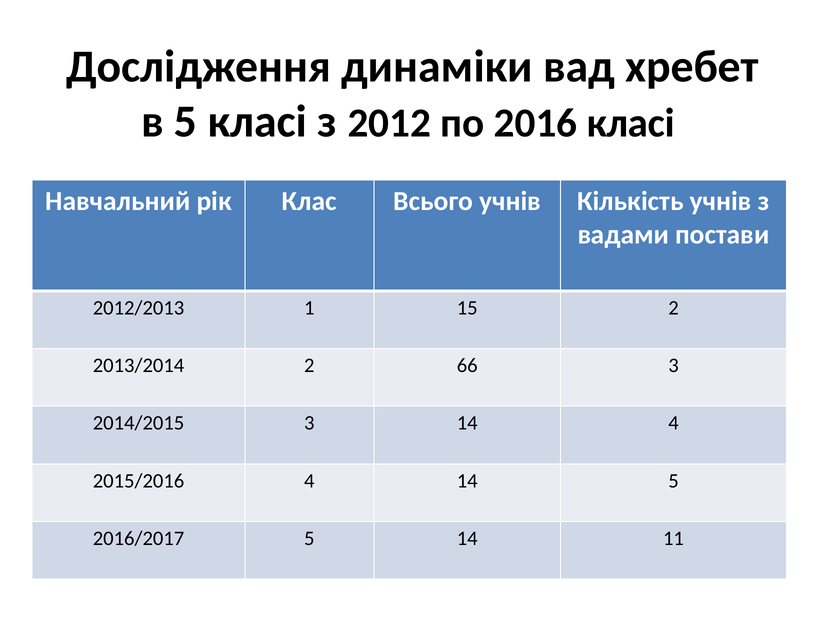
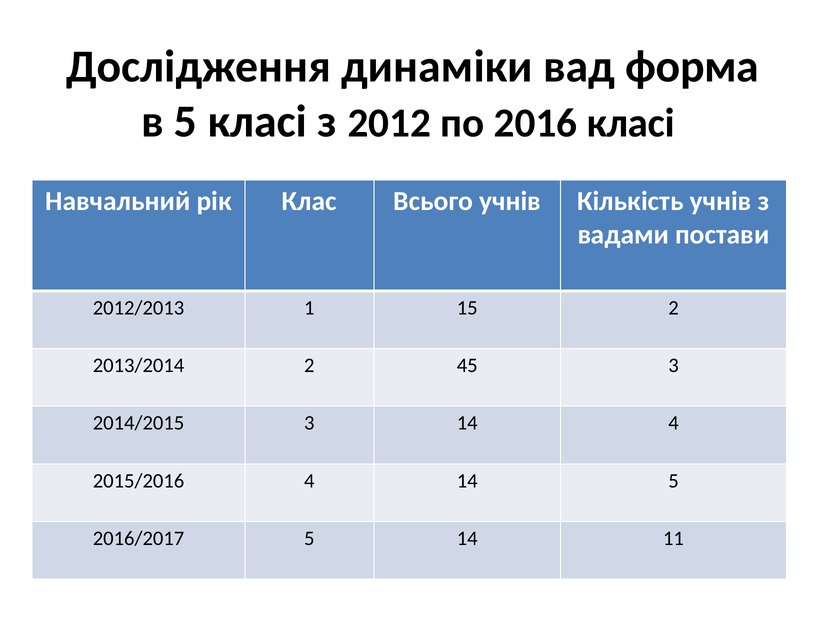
хребет: хребет -> форма (692, 67)
66: 66 -> 45 (467, 366)
